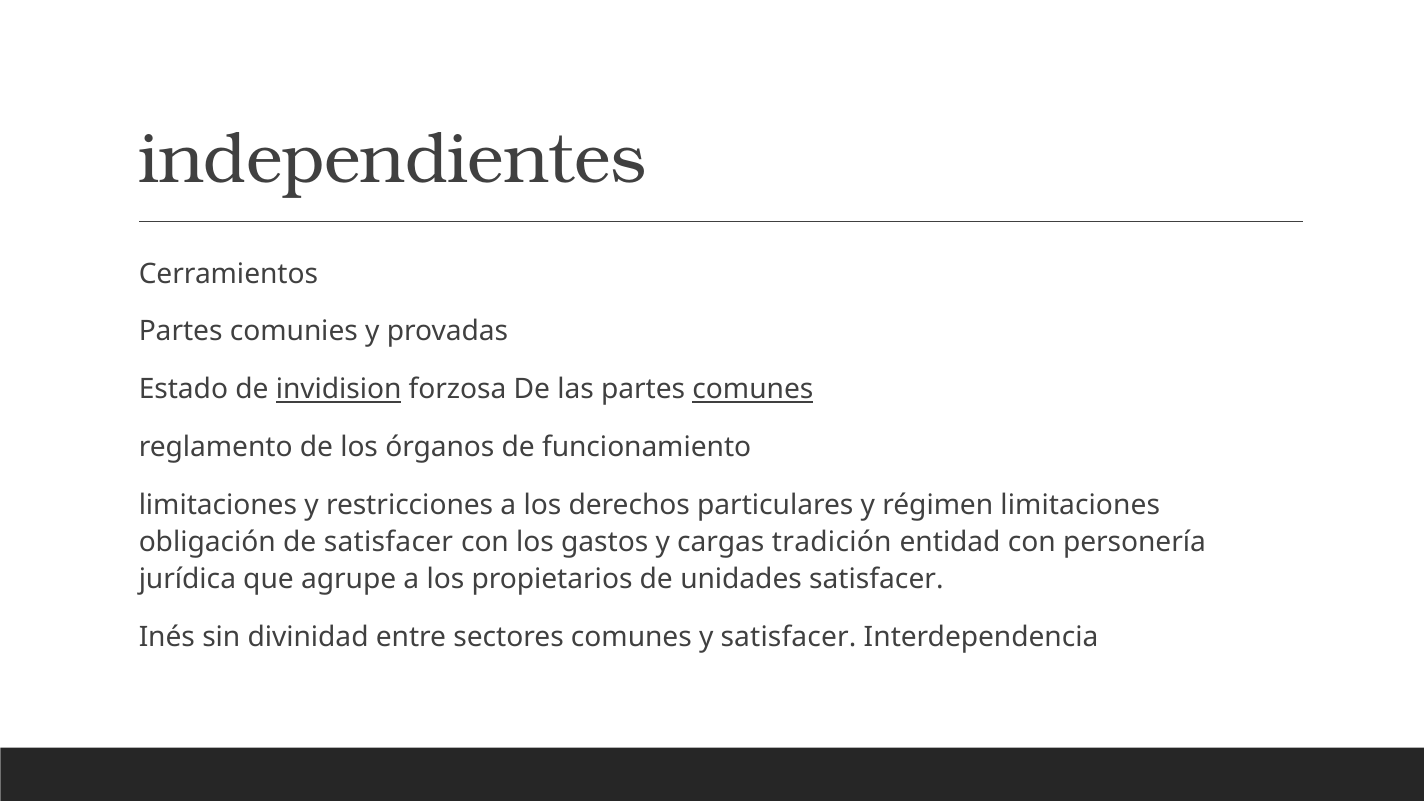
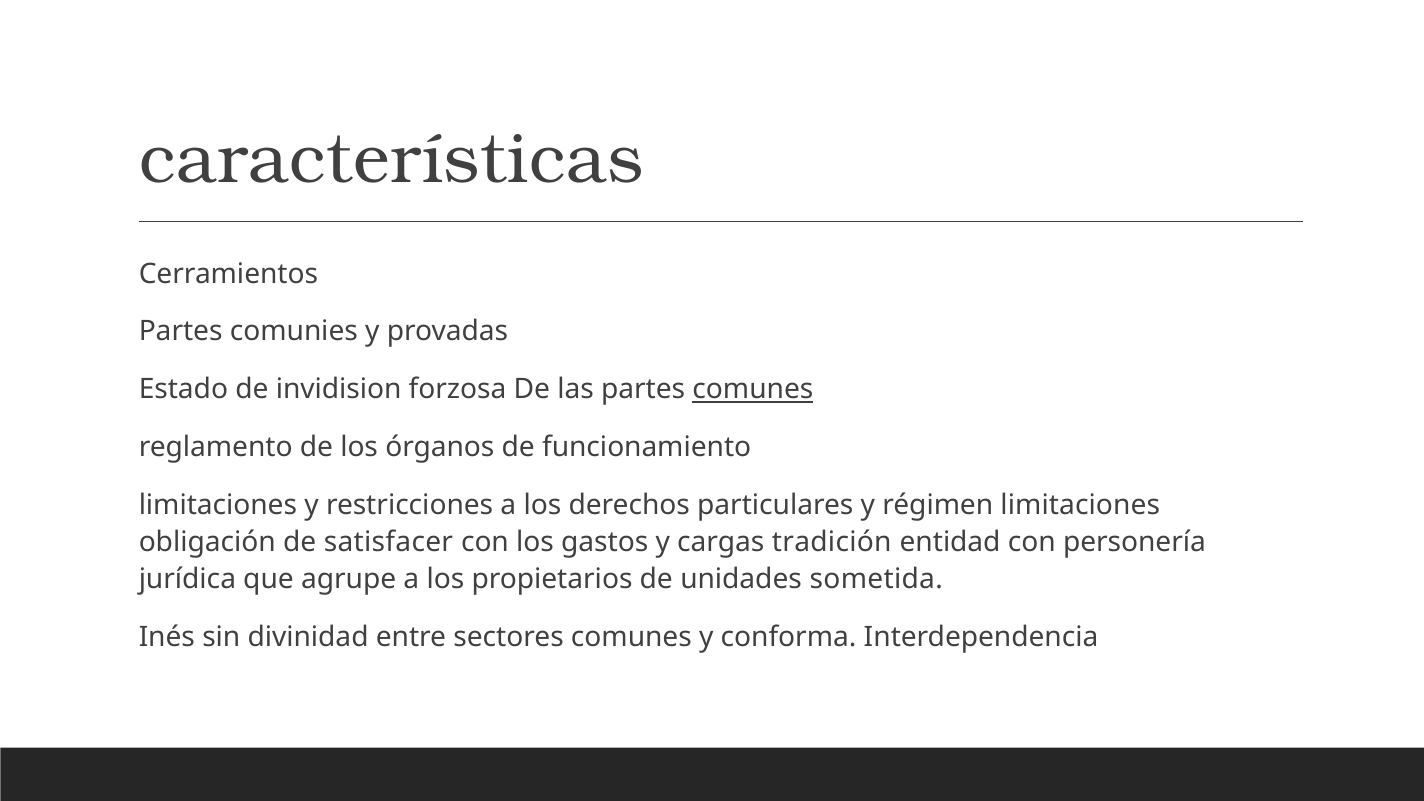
independientes: independientes -> características (391, 159)
invidision underline: present -> none (339, 390)
unidades satisfacer: satisfacer -> sometida (876, 580)
y satisfacer: satisfacer -> conforma (789, 638)
